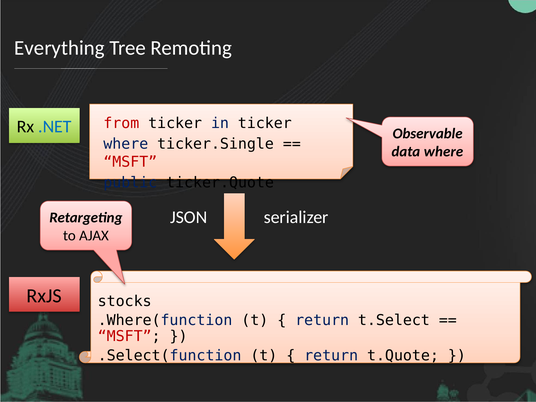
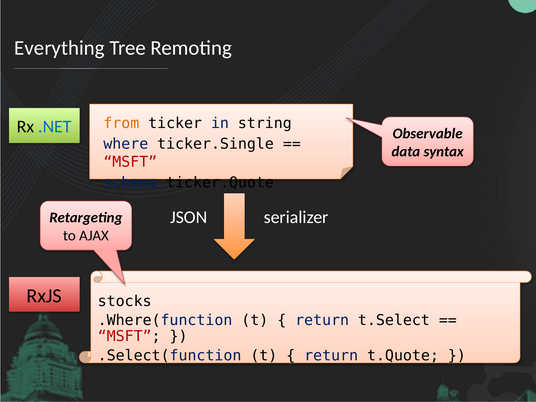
from colour: red -> orange (121, 123)
in ticker: ticker -> string (265, 123)
data where: where -> syntax (444, 151)
public: public -> schema (130, 183)
